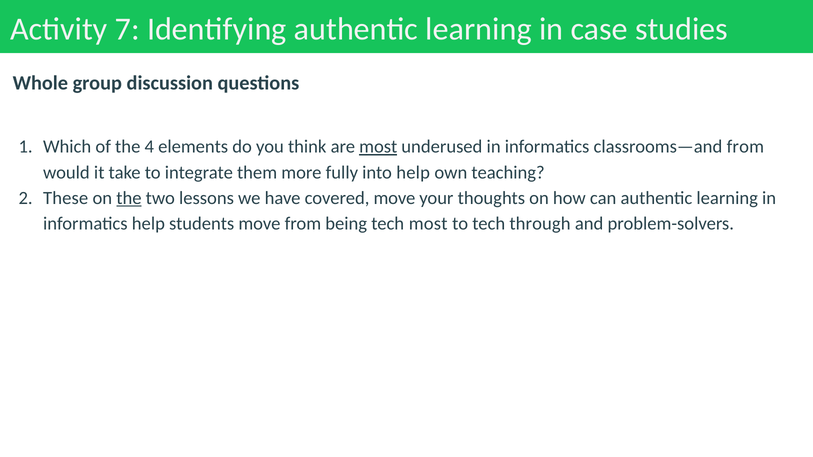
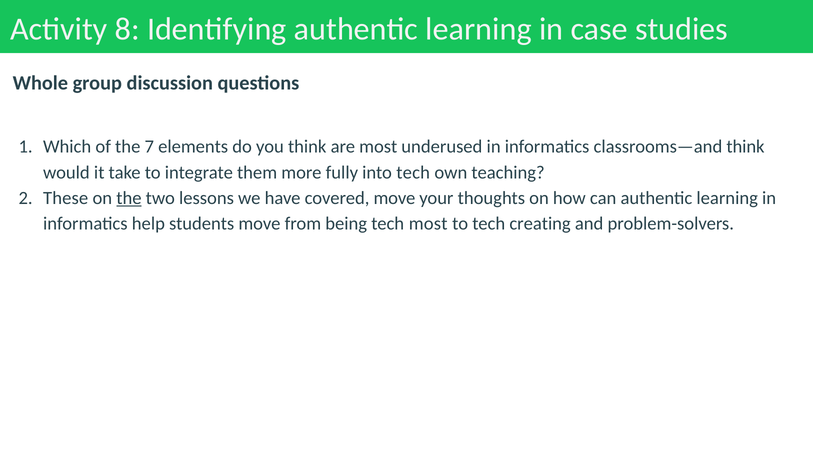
7: 7 -> 8 (127, 29)
4: 4 -> 7 (149, 147)
most underline: present -> none (378, 147)
classrooms—and from: from -> think (745, 147)
into help: help -> tech (413, 173)
through: through -> creating (540, 224)
